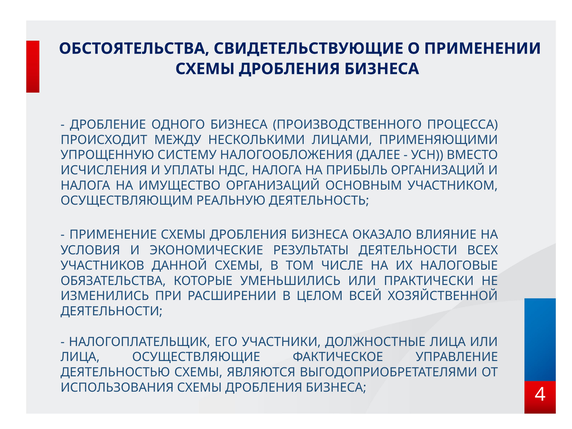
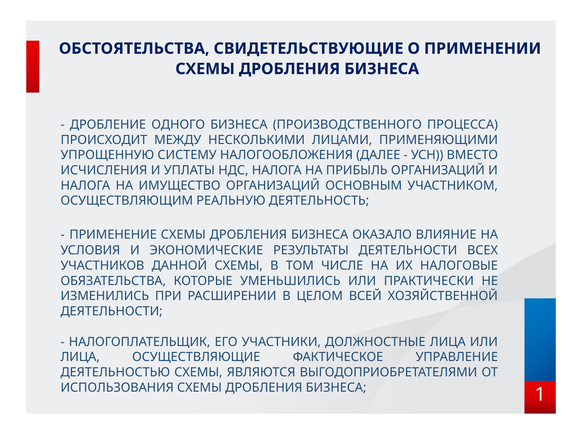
4: 4 -> 1 (540, 394)
